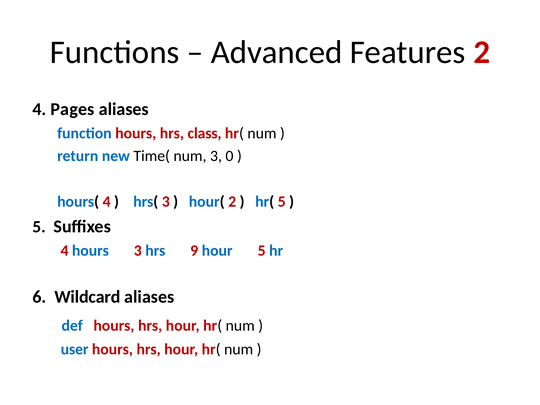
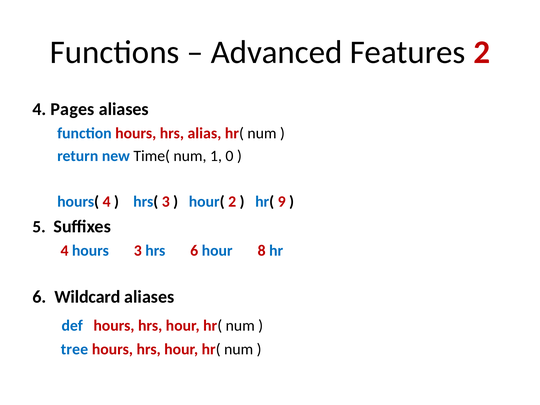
class: class -> alias (204, 133)
num 3: 3 -> 1 (216, 156)
hr( 5: 5 -> 9 (282, 202)
hrs 9: 9 -> 6 (194, 251)
hour 5: 5 -> 8 (262, 251)
user: user -> tree (74, 349)
